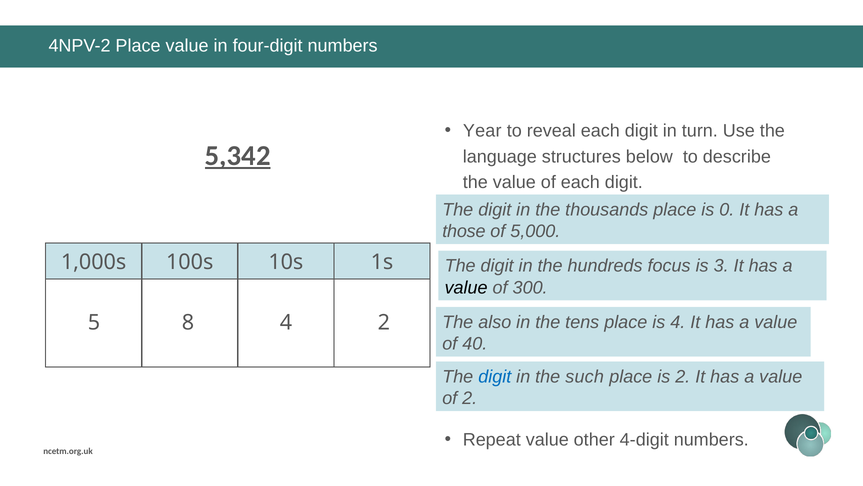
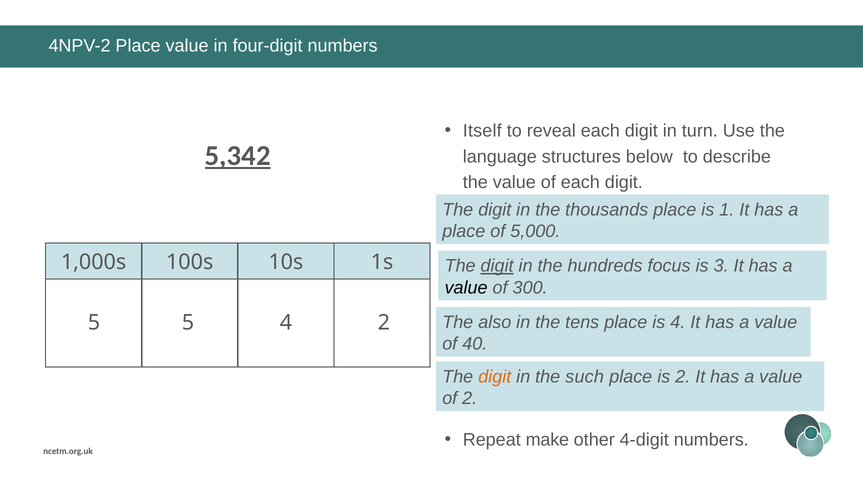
Year: Year -> Itself (482, 130)
0: 0 -> 1 (727, 210)
those: those -> place (464, 231)
digit underline: none -> present (497, 266)
5 8: 8 -> 5 (188, 322)
digit colour: blue -> orange (495, 376)
Repeat value: value -> make (547, 439)
